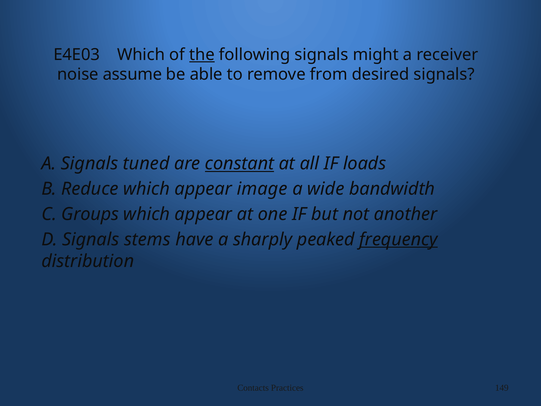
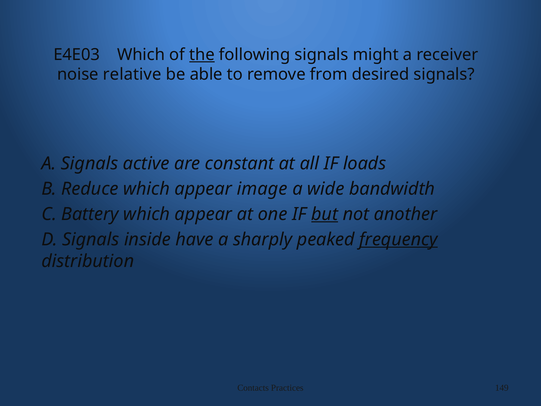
assume: assume -> relative (132, 74)
tuned: tuned -> active (146, 164)
constant underline: present -> none (240, 164)
Groups: Groups -> Battery (90, 214)
but underline: none -> present (325, 214)
stems: stems -> inside (147, 239)
